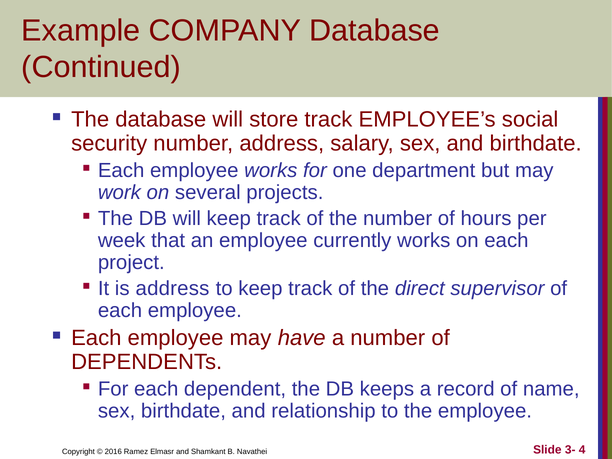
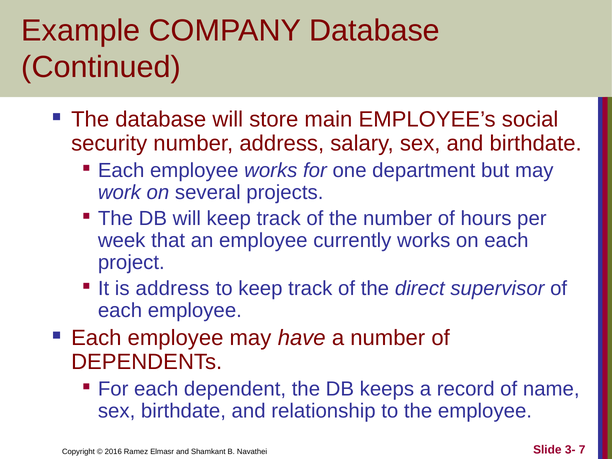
store track: track -> main (328, 119)
4: 4 -> 7 (582, 450)
